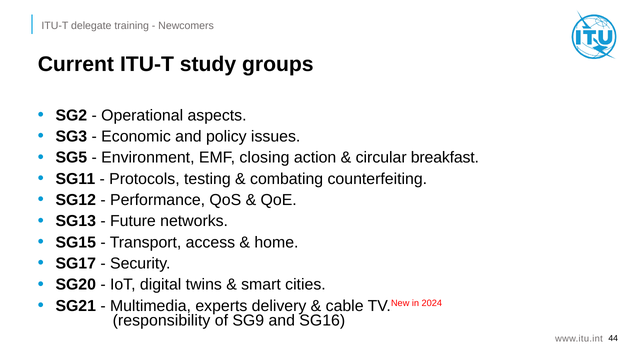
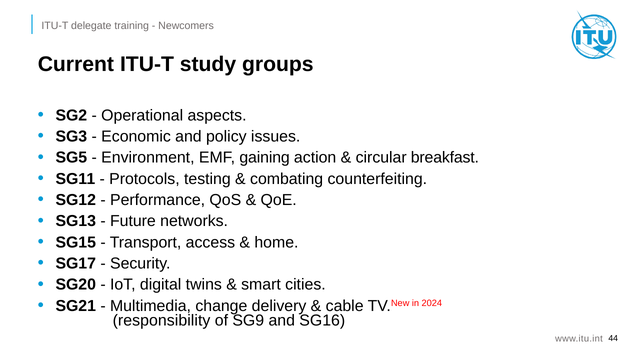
closing: closing -> gaining (265, 158)
experts: experts -> change (221, 305)
